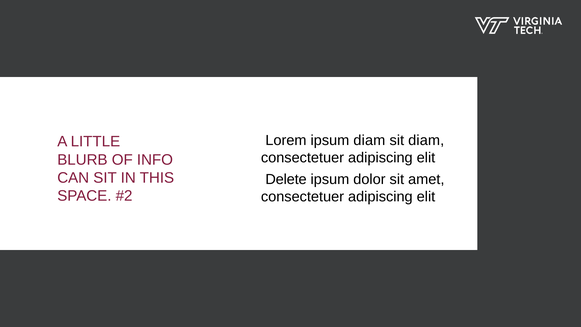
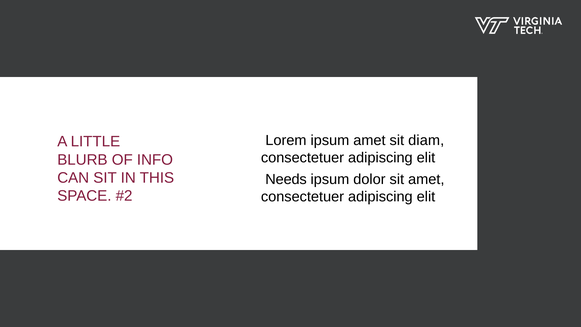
ipsum diam: diam -> amet (369, 140)
Delete: Delete -> Needs (286, 179)
